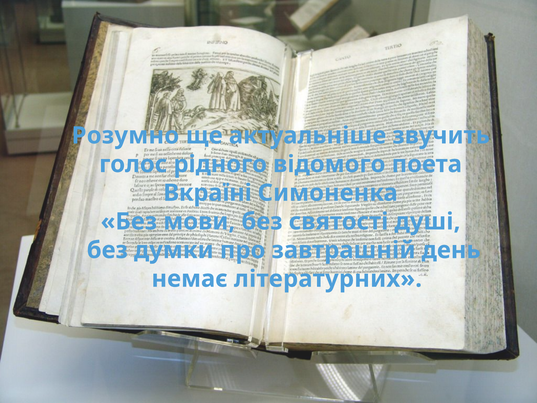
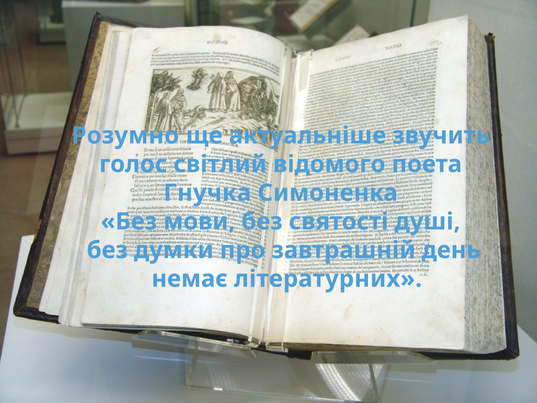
рідного: рідного -> світлий (220, 164)
Вкраїні: Вкраїні -> Гнучка (207, 193)
